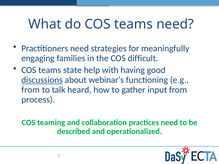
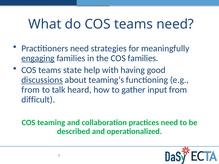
engaging underline: none -> present (38, 58)
COS difficult: difficult -> families (143, 58)
webinar’s: webinar’s -> teaming’s (106, 80)
process: process -> difficult (38, 100)
